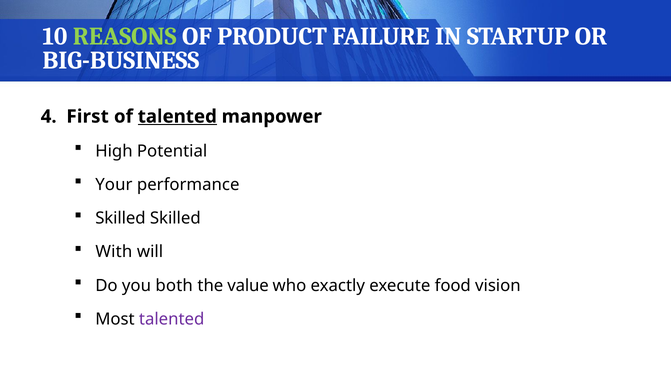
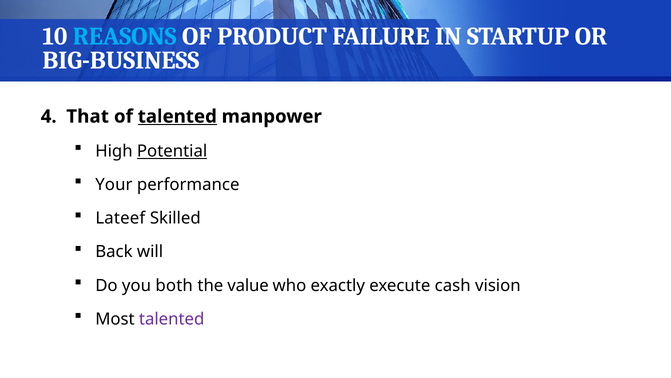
REASONS colour: light green -> light blue (125, 36)
First: First -> That (88, 116)
Potential underline: none -> present (172, 151)
Skilled: Skilled -> Lateef (120, 218)
With: With -> Back (114, 252)
food: food -> cash (453, 285)
